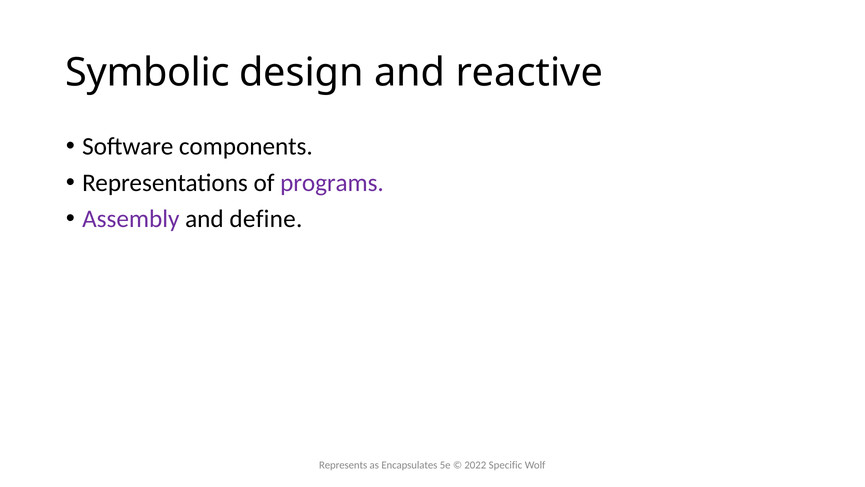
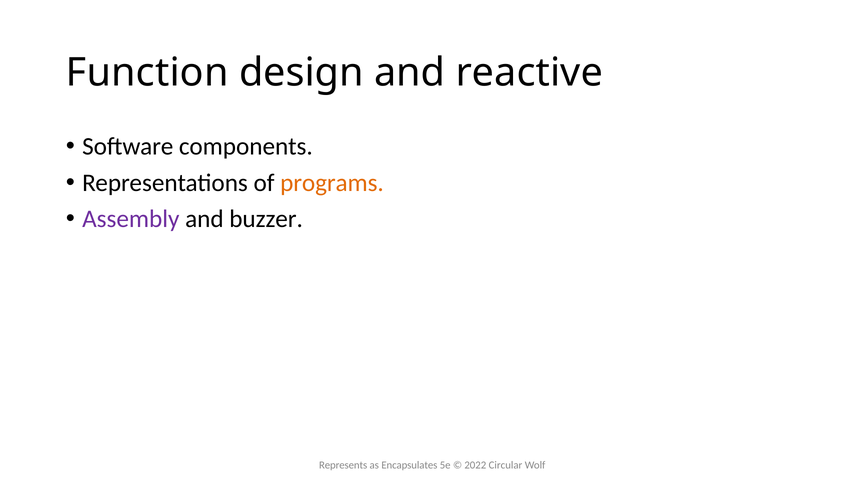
Symbolic: Symbolic -> Function (147, 73)
programs colour: purple -> orange (332, 183)
define: define -> buzzer (266, 219)
Specific: Specific -> Circular (506, 465)
